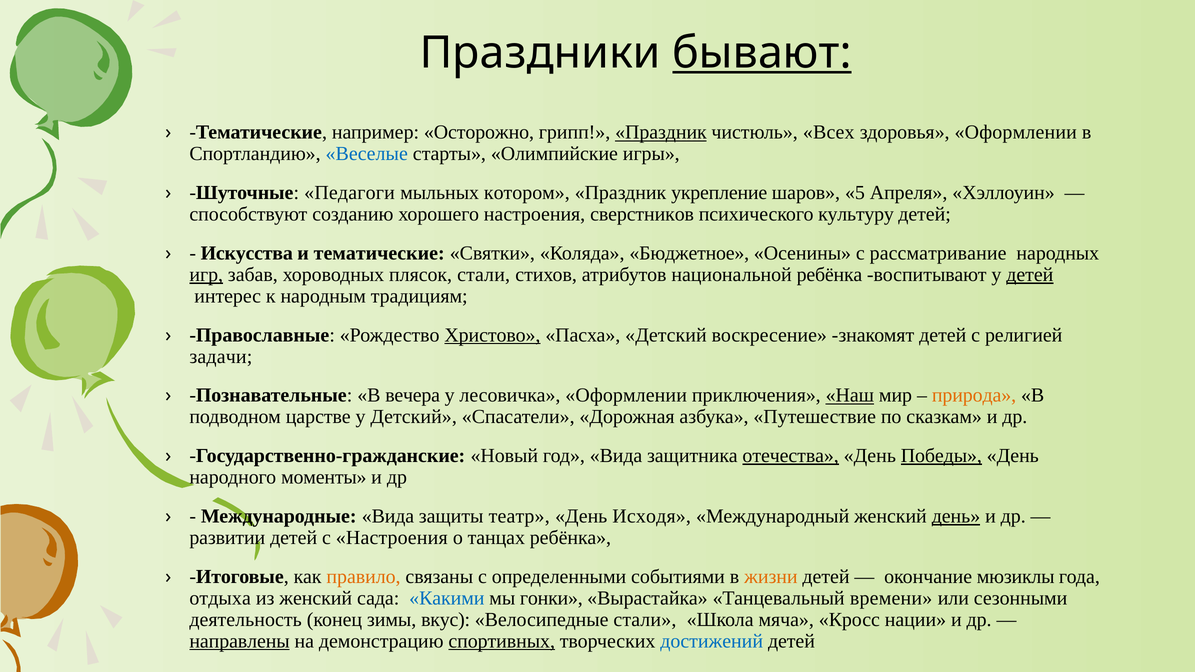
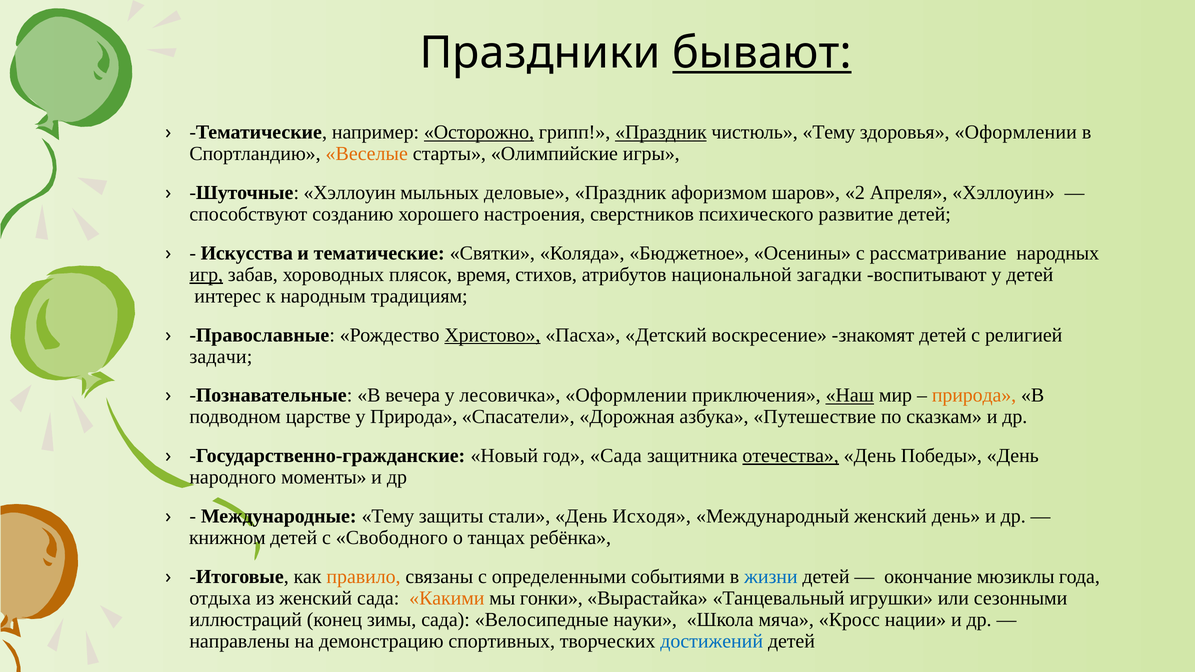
Осторожно underline: none -> present (479, 132)
чистюль Всех: Всех -> Тему (829, 132)
Веселые colour: blue -> orange (367, 154)
Шуточные Педагоги: Педагоги -> Хэллоуин (350, 193)
котором: котором -> деловые (527, 193)
укрепление: укрепление -> афоризмом (719, 193)
5: 5 -> 2 (855, 193)
культуру: культуру -> развитие (856, 214)
плясок стали: стали -> время (484, 275)
национальной ребёнка: ребёнка -> загадки (829, 275)
детей underline: present -> none (1030, 275)
у Детский: Детский -> Природа (414, 417)
год Вида: Вида -> Сада (616, 456)
Победы underline: present -> none (941, 456)
Международные Вида: Вида -> Тему (388, 516)
театр: театр -> стали (519, 516)
день underline: present -> none (956, 516)
развитии: развитии -> книжном (227, 538)
с Настроения: Настроения -> Свободного (392, 538)
жизни colour: orange -> blue (771, 577)
Какими colour: blue -> orange (447, 598)
времени: времени -> игрушки (891, 598)
деятельность: деятельность -> иллюстраций (246, 620)
зимы вкус: вкус -> сада (446, 620)
Велосипедные стали: стали -> науки (645, 620)
направлены underline: present -> none (240, 641)
спортивных underline: present -> none (502, 641)
